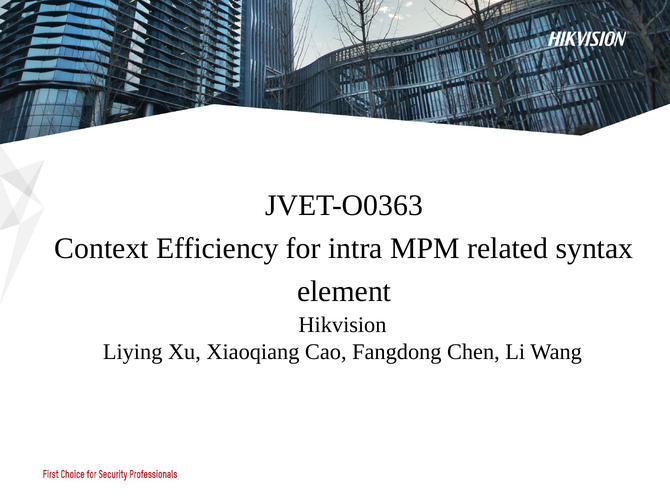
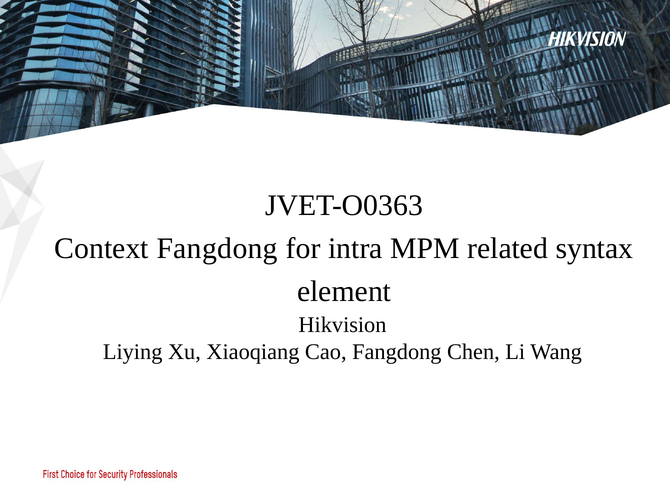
Context Efficiency: Efficiency -> Fangdong (217, 248)
